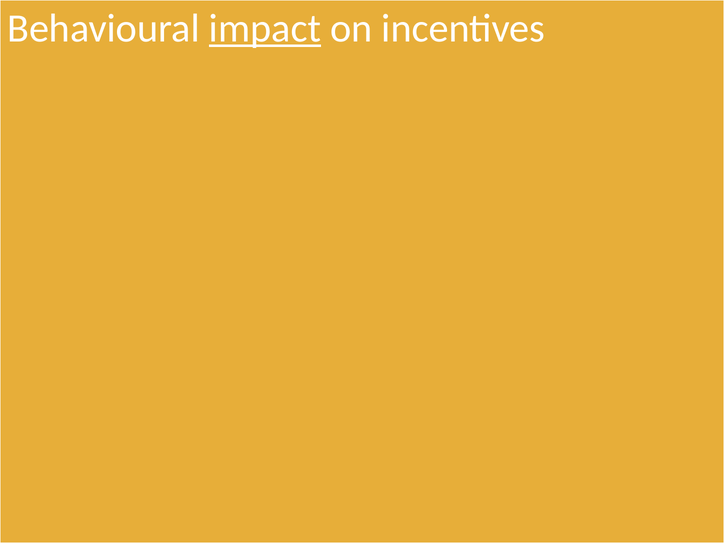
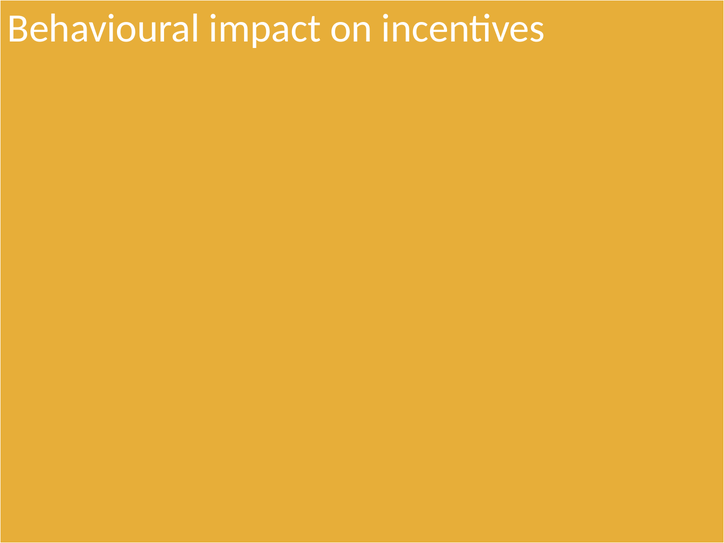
impact underline: present -> none (265, 29)
